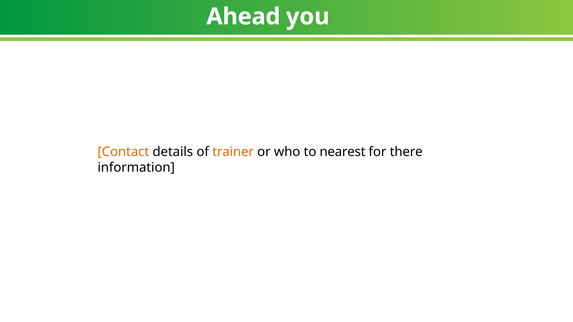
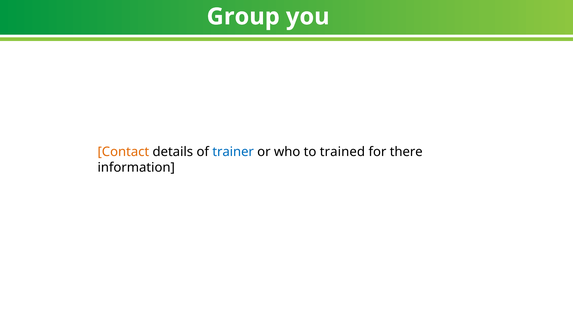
Ahead: Ahead -> Group (243, 17)
trainer colour: orange -> blue (233, 152)
nearest: nearest -> trained (342, 152)
